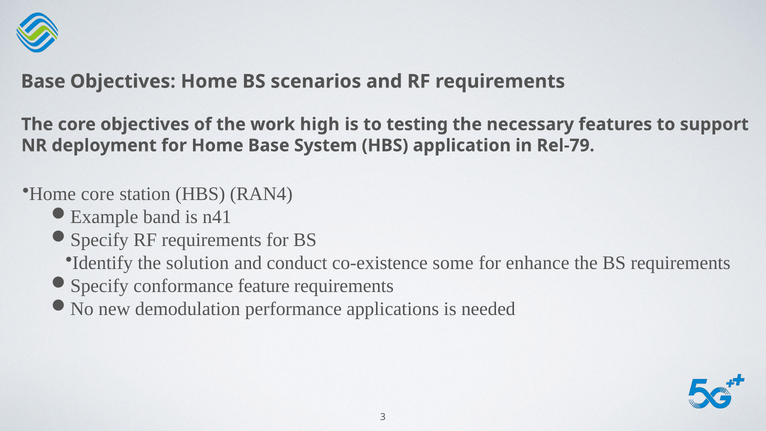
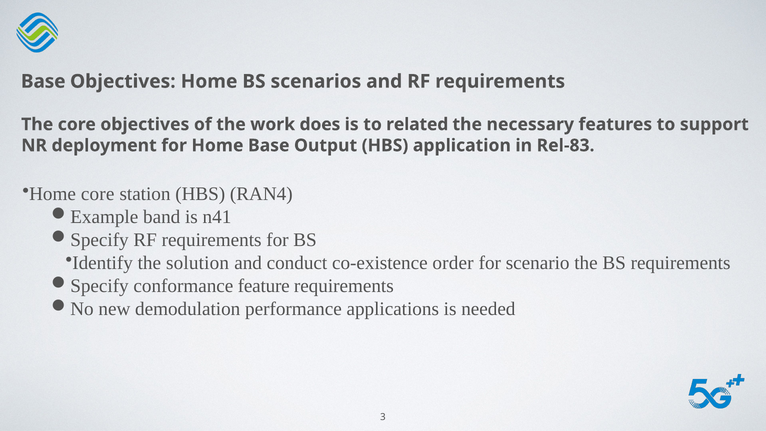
high: high -> does (320, 124)
testing: testing -> related (417, 124)
System: System -> Output (326, 145)
Rel-79: Rel-79 -> Rel-83 (566, 145)
some: some -> order (453, 263)
enhance: enhance -> scenario (538, 263)
